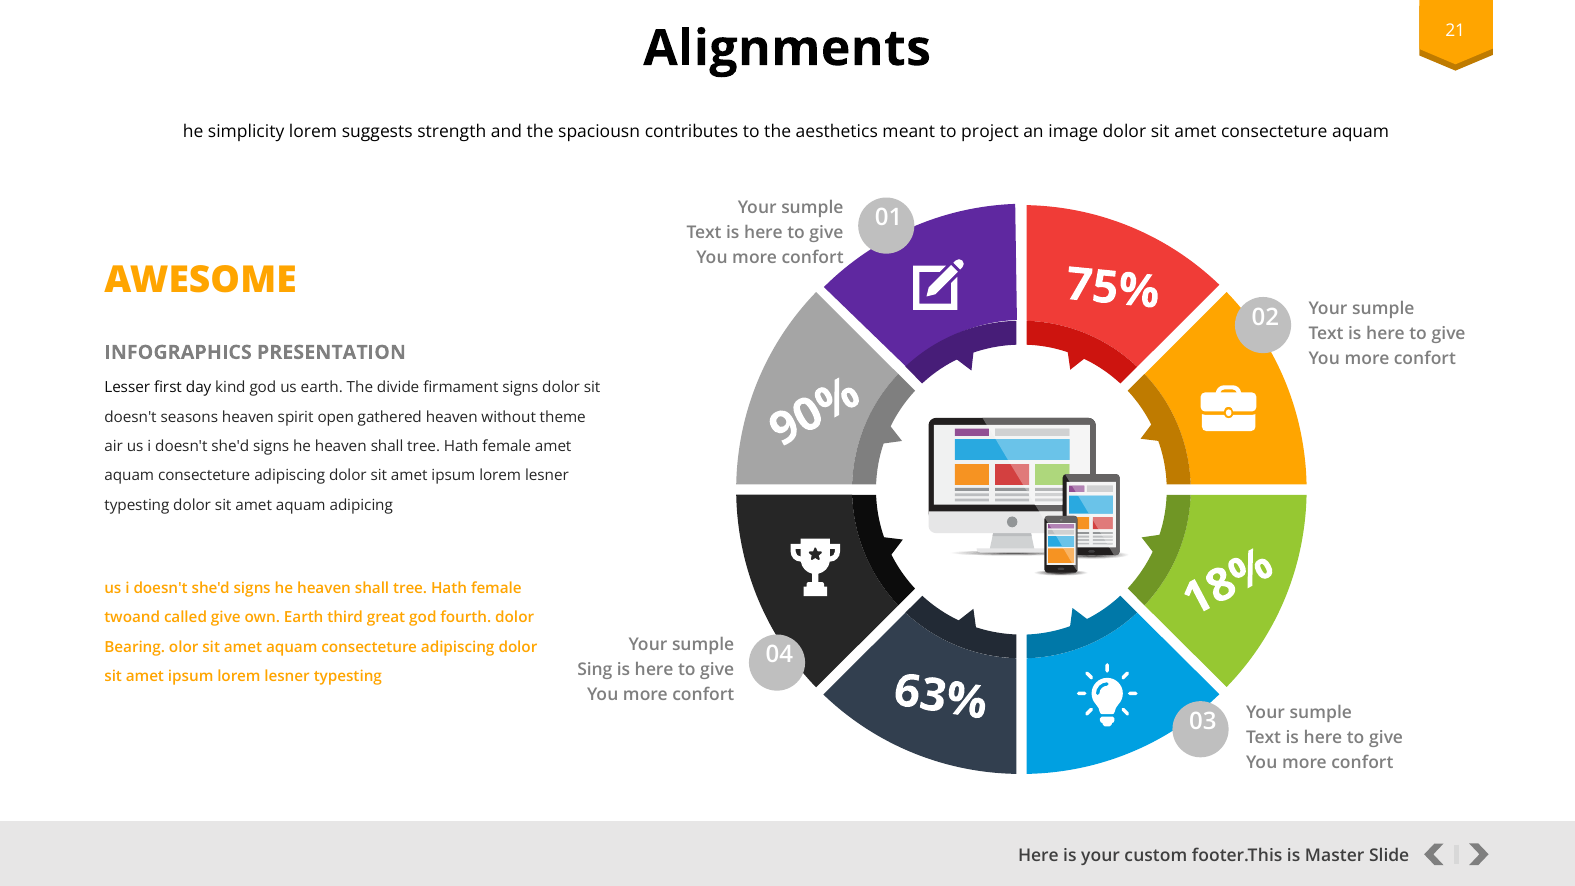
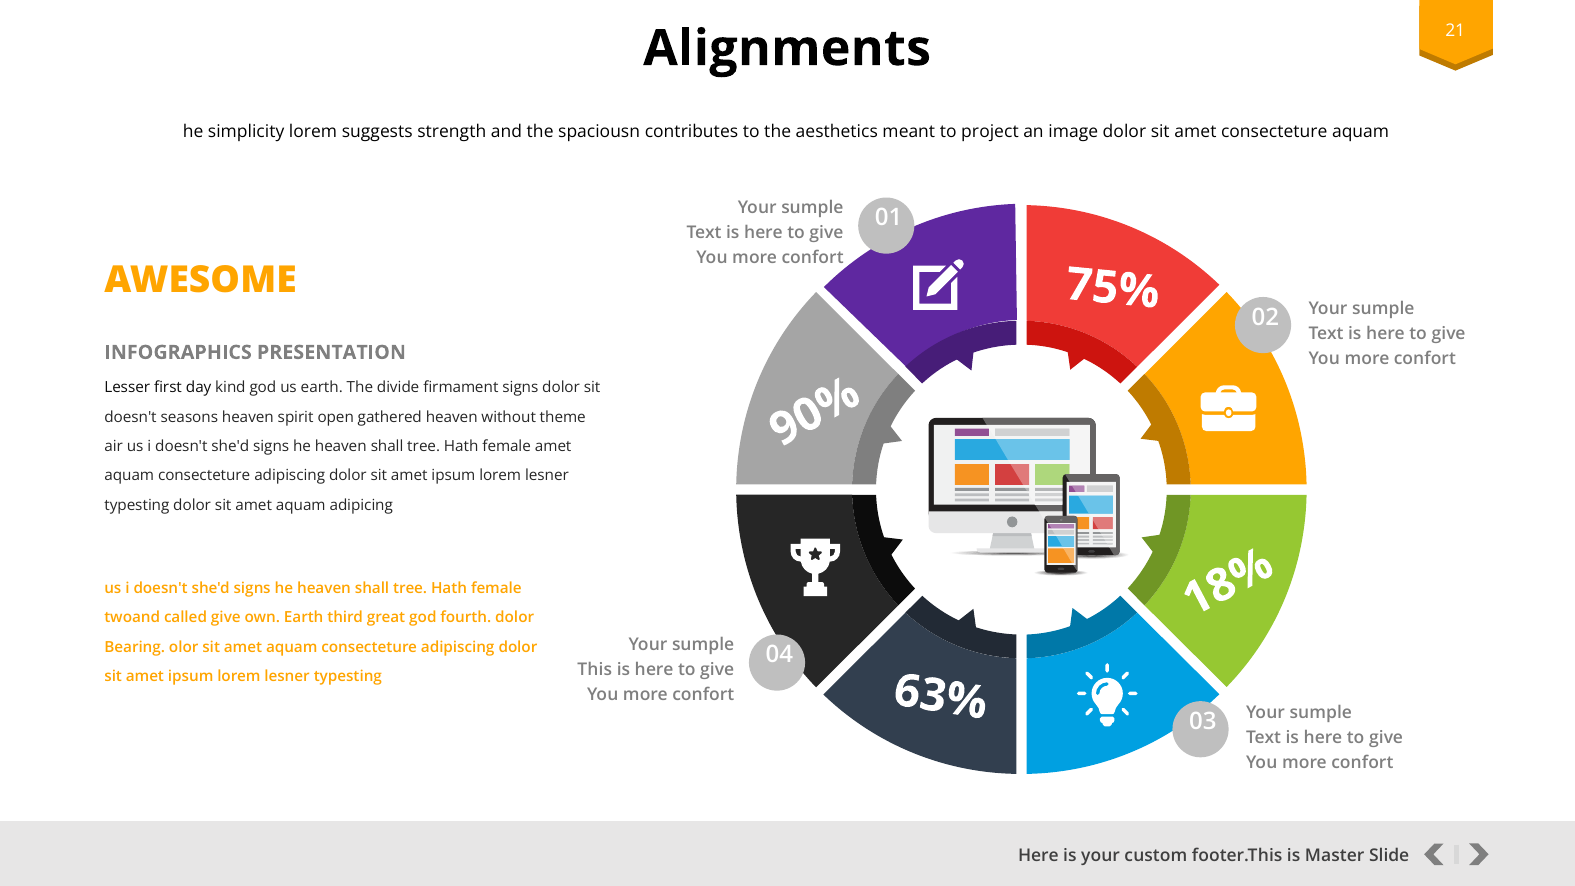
Sing: Sing -> This (595, 670)
